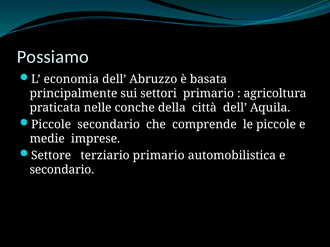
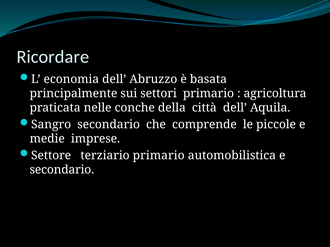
Possiamo: Possiamo -> Ricordare (53, 57)
Piccole: Piccole -> Sangro (51, 125)
